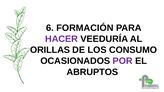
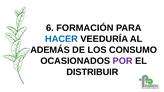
HACER colour: purple -> blue (62, 39)
ORILLAS: ORILLAS -> ADEMÁS (50, 50)
ABRUPTOS: ABRUPTOS -> DISTRIBUIR (92, 72)
